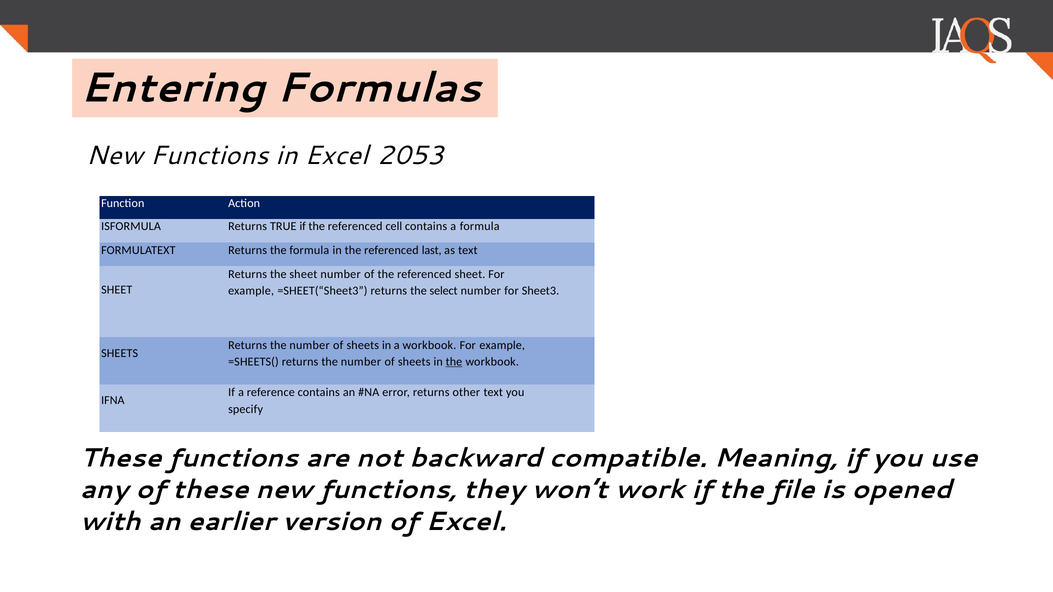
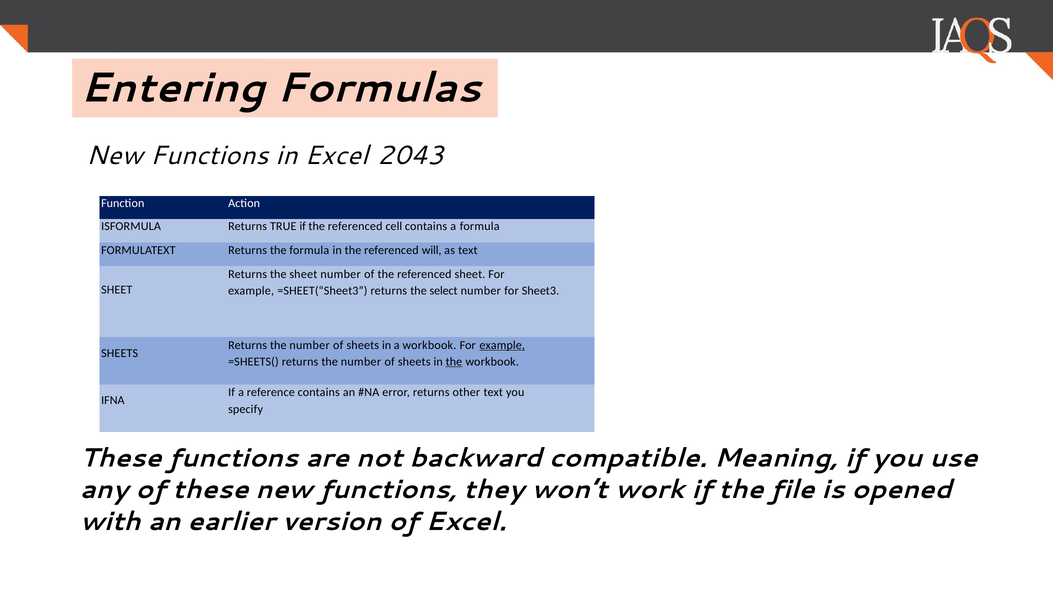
2053: 2053 -> 2043 (411, 156)
last: last -> will (432, 251)
example underline: none -> present (502, 345)
